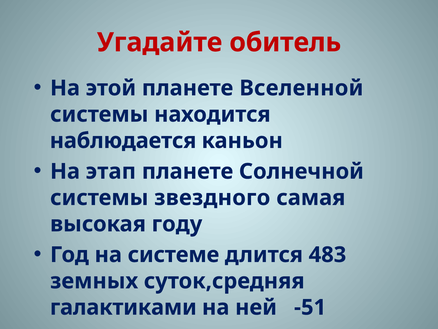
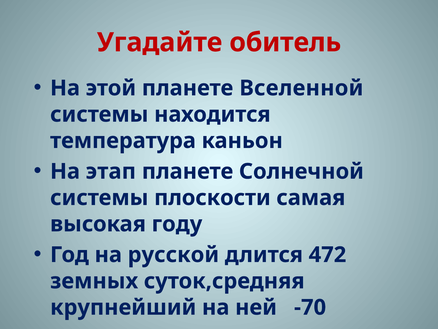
наблюдается: наблюдается -> температура (123, 141)
звездного: звездного -> плоскости (212, 197)
системе: системе -> русской (173, 254)
483: 483 -> 472 (327, 254)
галактиками: галактиками -> крупнейший (123, 307)
-51: -51 -> -70 (310, 307)
